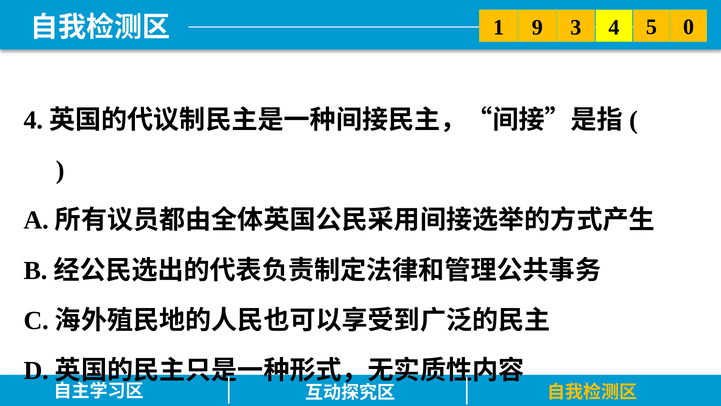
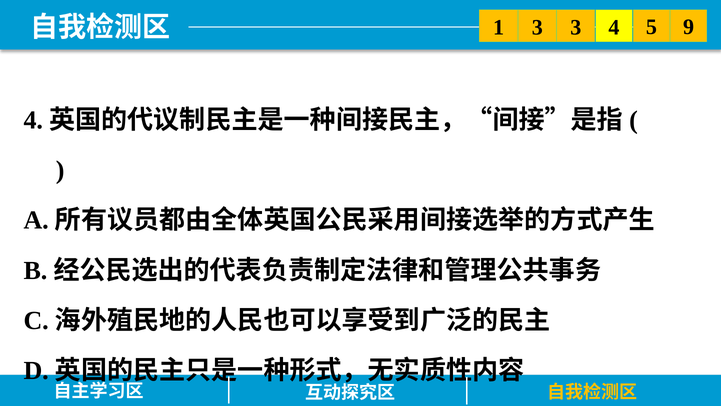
1 9: 9 -> 3 (537, 27)
0: 0 -> 9 (689, 27)
